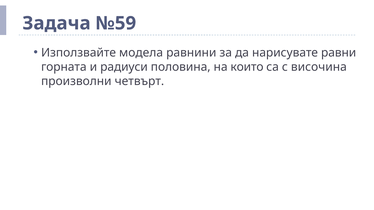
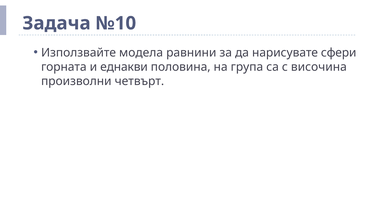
№59: №59 -> №10 (116, 23)
равни: равни -> сфери (339, 53)
радиуси: радиуси -> еднакви (124, 67)
които: които -> група (247, 67)
